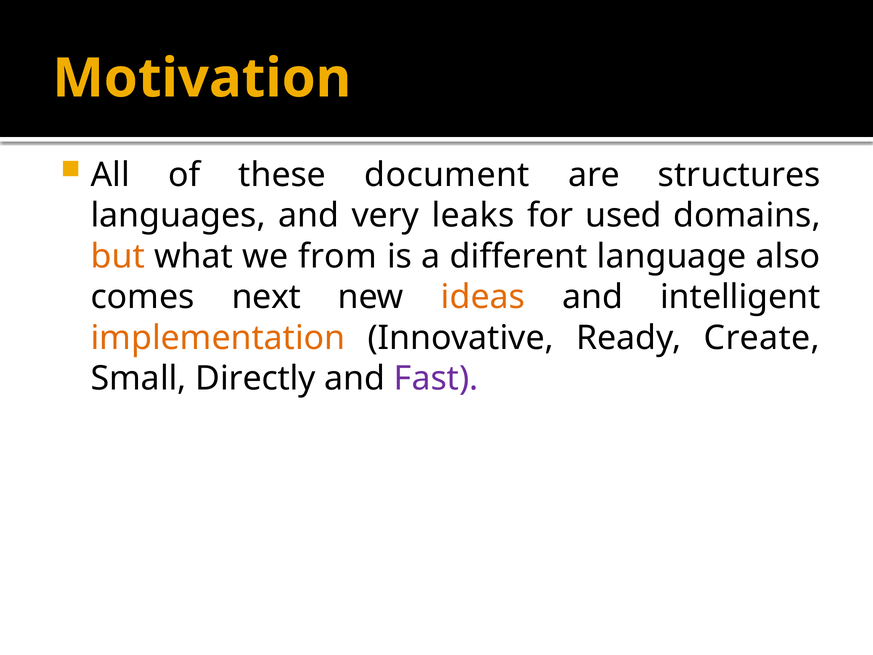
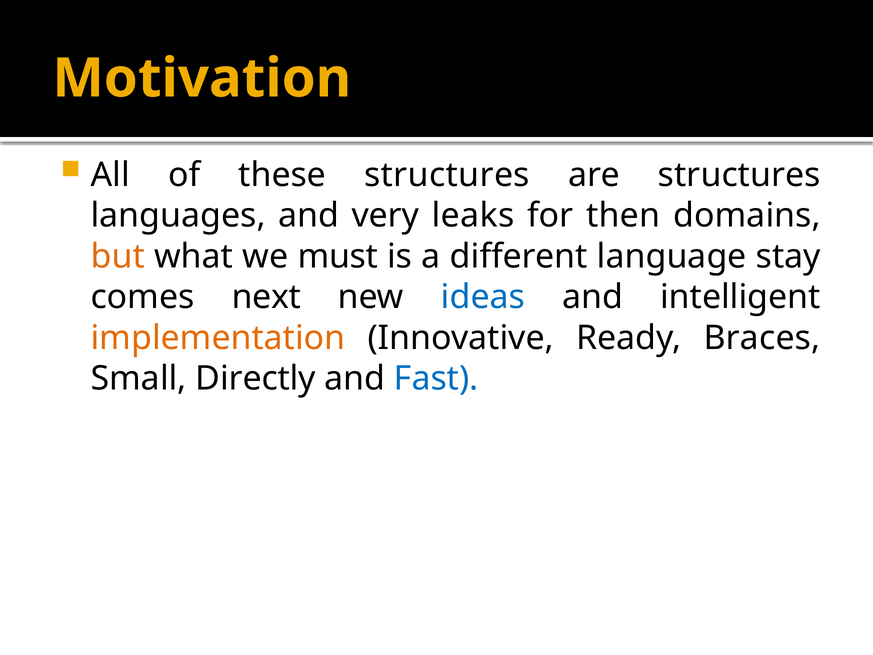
these document: document -> structures (447, 175)
used: used -> then (623, 216)
from: from -> must (338, 256)
also: also -> stay (788, 256)
ideas colour: orange -> blue (483, 297)
Create: Create -> Braces (762, 338)
Fast colour: purple -> blue (436, 379)
